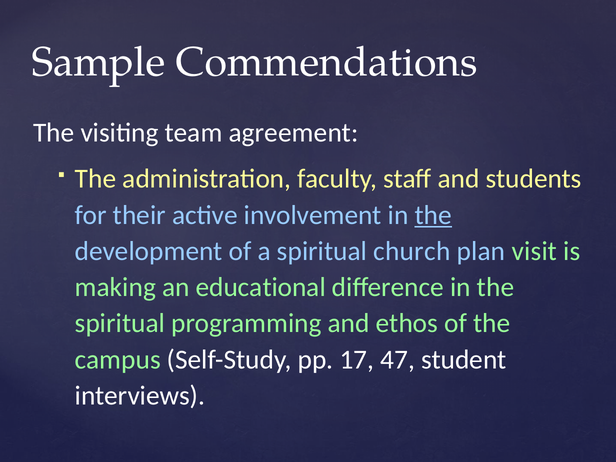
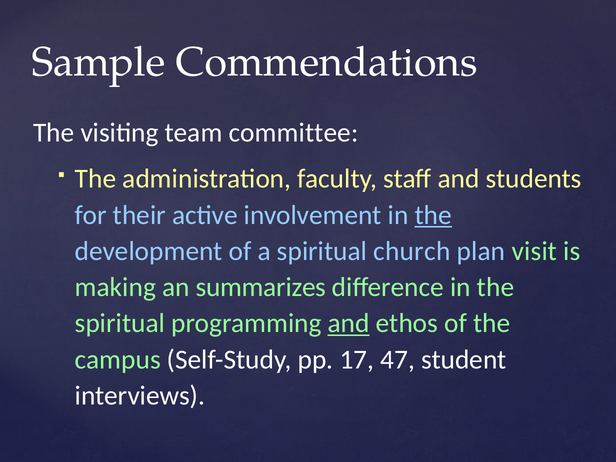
agreement: agreement -> committee (294, 132)
educational: educational -> summarizes (261, 287)
and underline: none -> present (349, 323)
